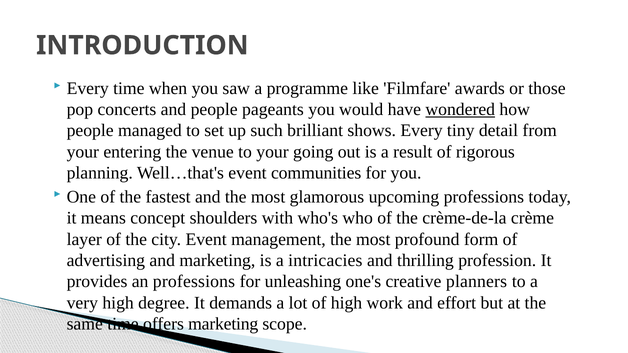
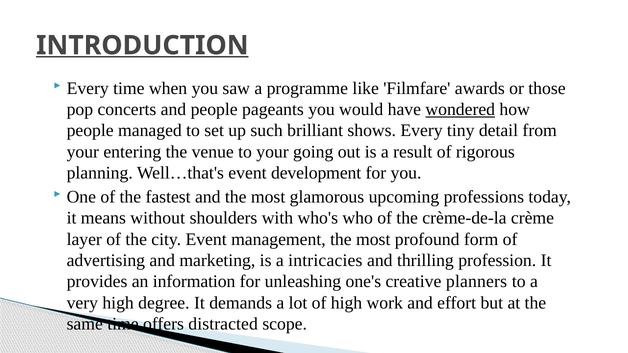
INTRODUCTION underline: none -> present (142, 45)
communities: communities -> development (316, 173)
concept: concept -> without (158, 218)
an professions: professions -> information (194, 282)
offers marketing: marketing -> distracted (223, 324)
